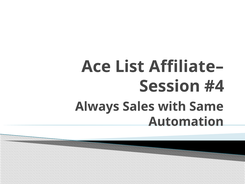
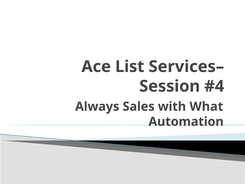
Affiliate–: Affiliate– -> Services– (186, 67)
Same: Same -> What (206, 106)
